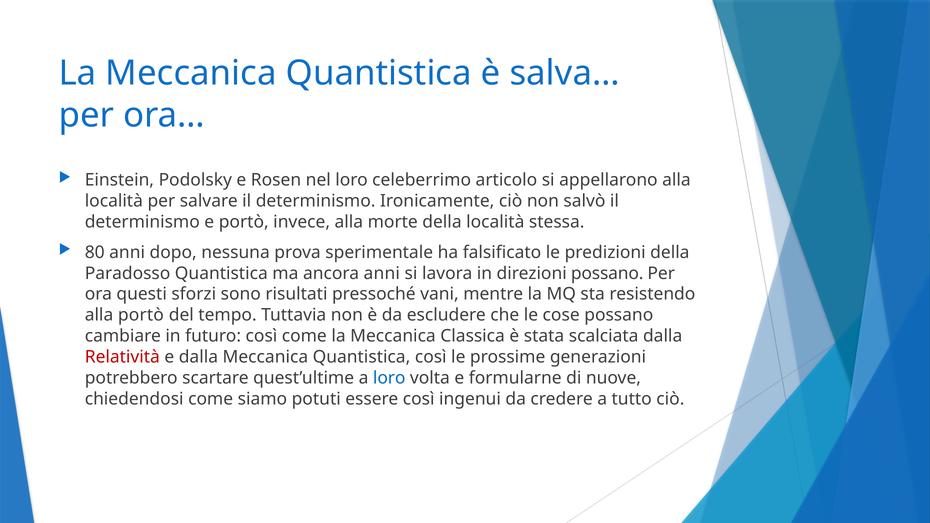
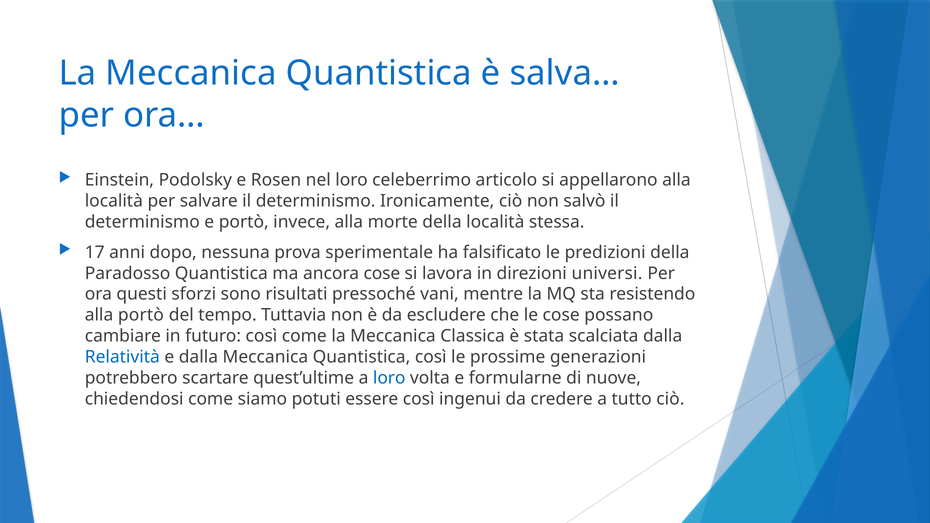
80: 80 -> 17 (95, 252)
ancora anni: anni -> cose (382, 273)
direzioni possano: possano -> universi (607, 273)
Relatività colour: red -> blue (122, 357)
